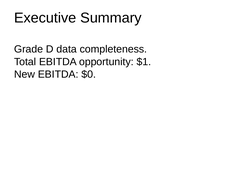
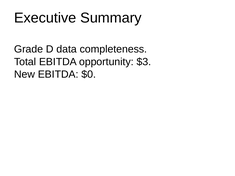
$1: $1 -> $3 (144, 62)
